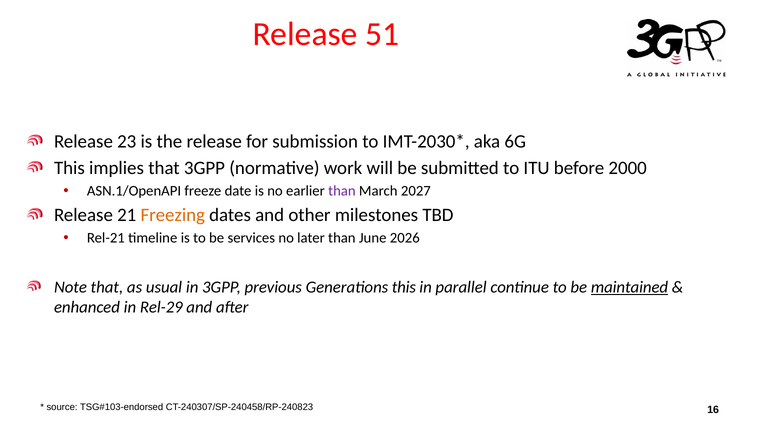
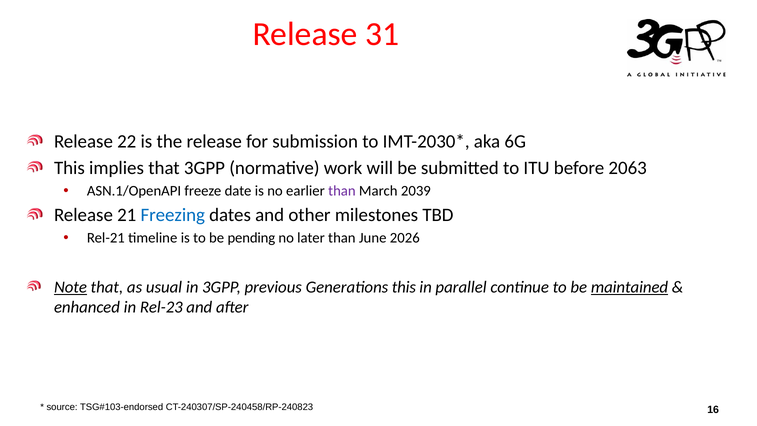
51: 51 -> 31 (382, 34)
23: 23 -> 22 (127, 142)
2000: 2000 -> 2063 (628, 168)
2027: 2027 -> 2039 (416, 191)
Freezing colour: orange -> blue (173, 215)
services: services -> pending (251, 238)
Note underline: none -> present (70, 287)
Rel-29: Rel-29 -> Rel-23 (161, 307)
